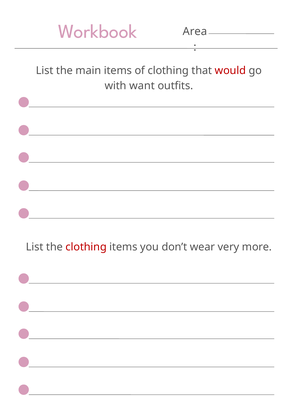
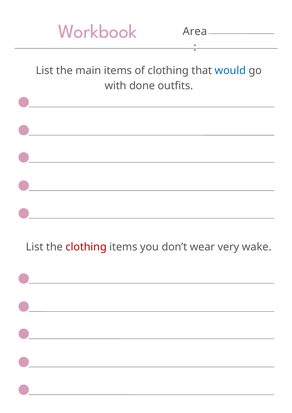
would colour: red -> blue (230, 71)
want: want -> done (142, 86)
more: more -> wake (257, 247)
